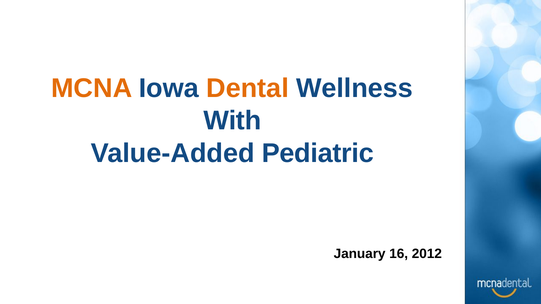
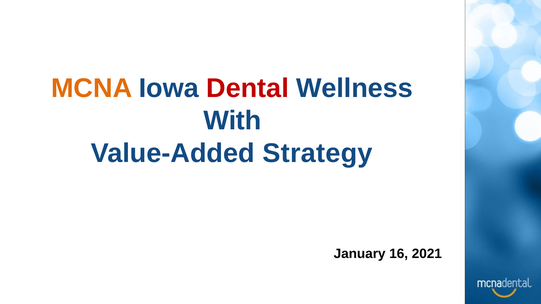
Dental colour: orange -> red (248, 88)
Pediatric: Pediatric -> Strategy (317, 153)
2012: 2012 -> 2021 (427, 254)
